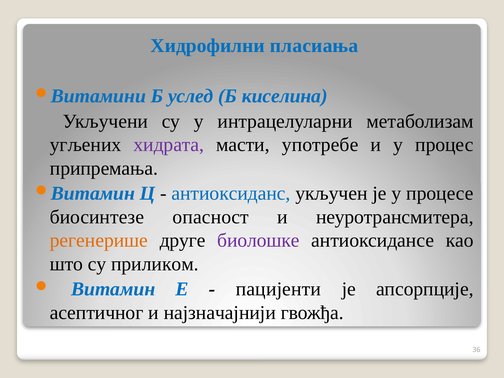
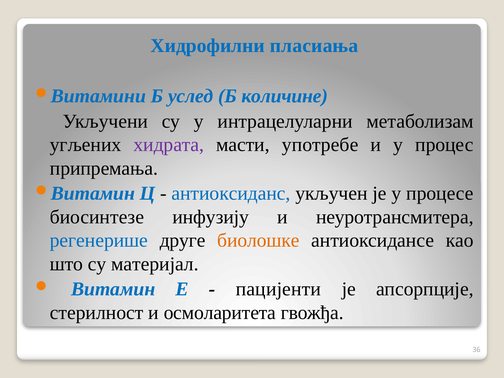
киселина: киселина -> количине (285, 96)
опасност: опасност -> инфузију (211, 217)
регенерише colour: orange -> blue (99, 240)
биолошке colour: purple -> orange (258, 240)
приликом: приликом -> материјал (155, 264)
асептичног: асептичног -> стерилност (97, 313)
најзначајнији: најзначајнији -> осмоларитета (220, 313)
